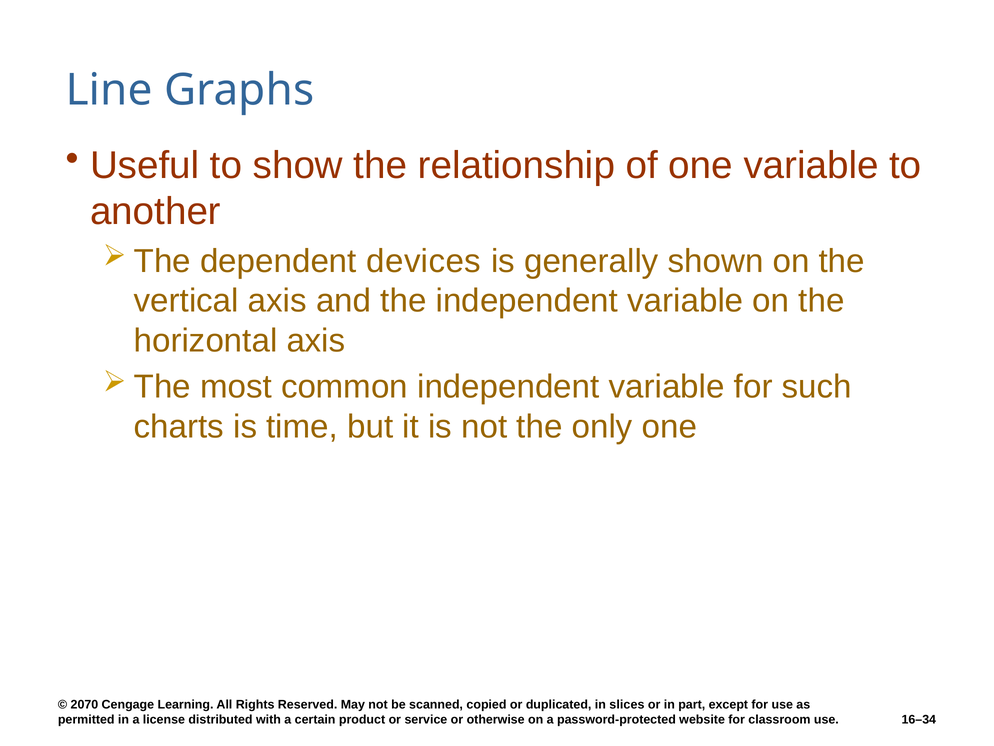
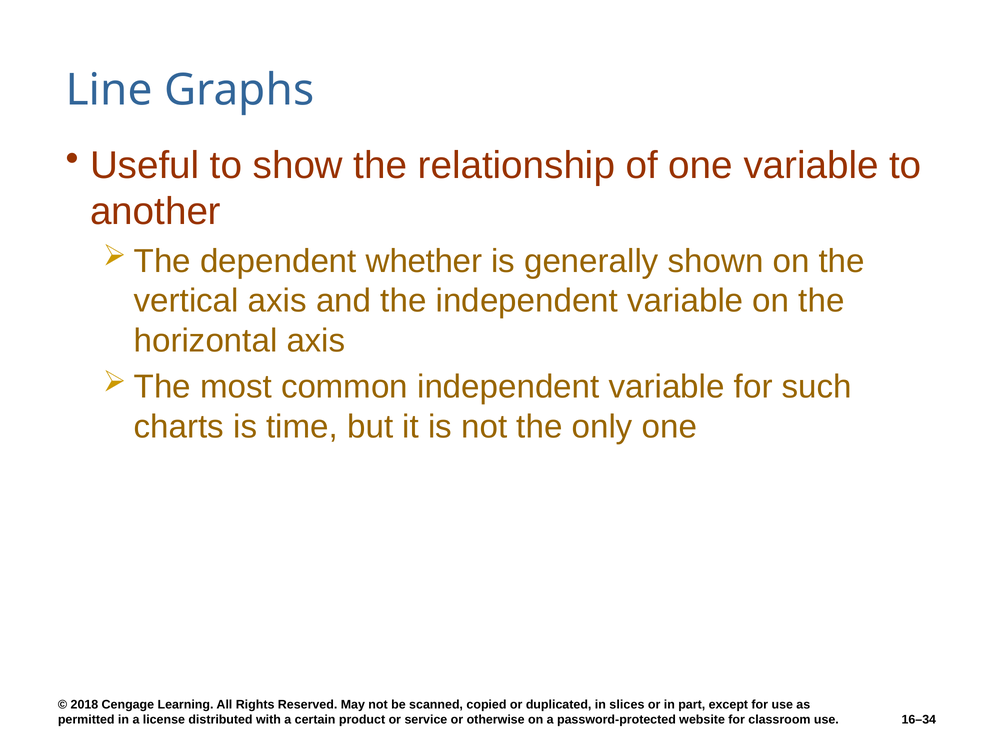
devices: devices -> whether (424, 261)
2070: 2070 -> 2018 (84, 704)
